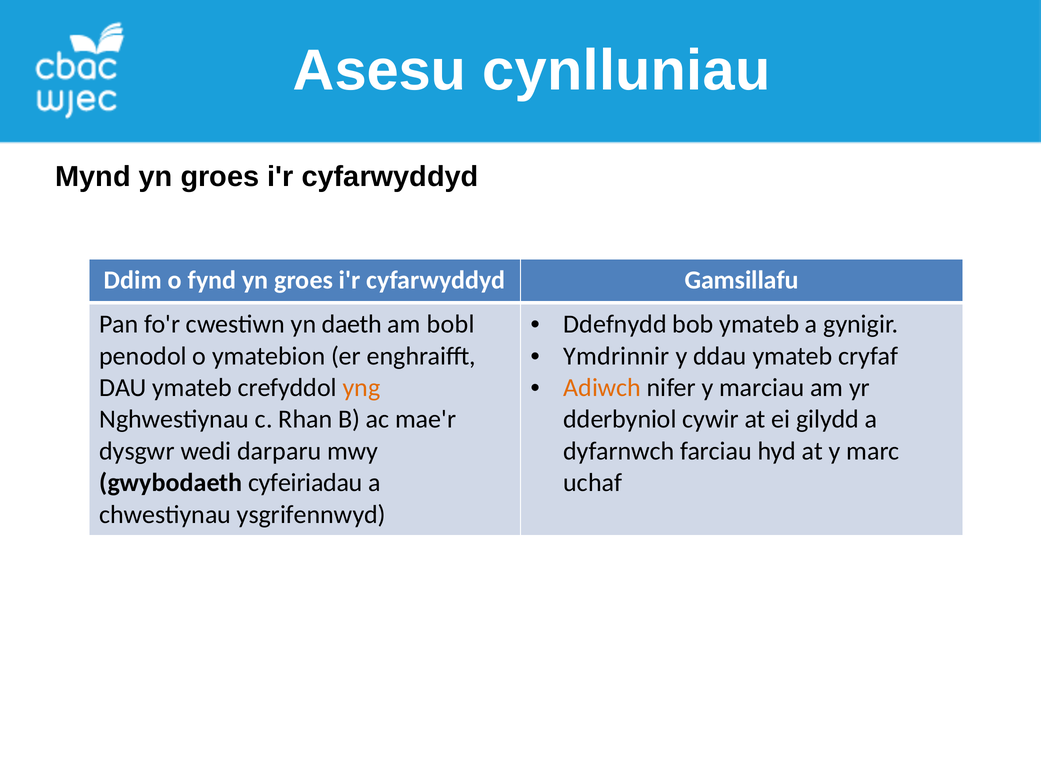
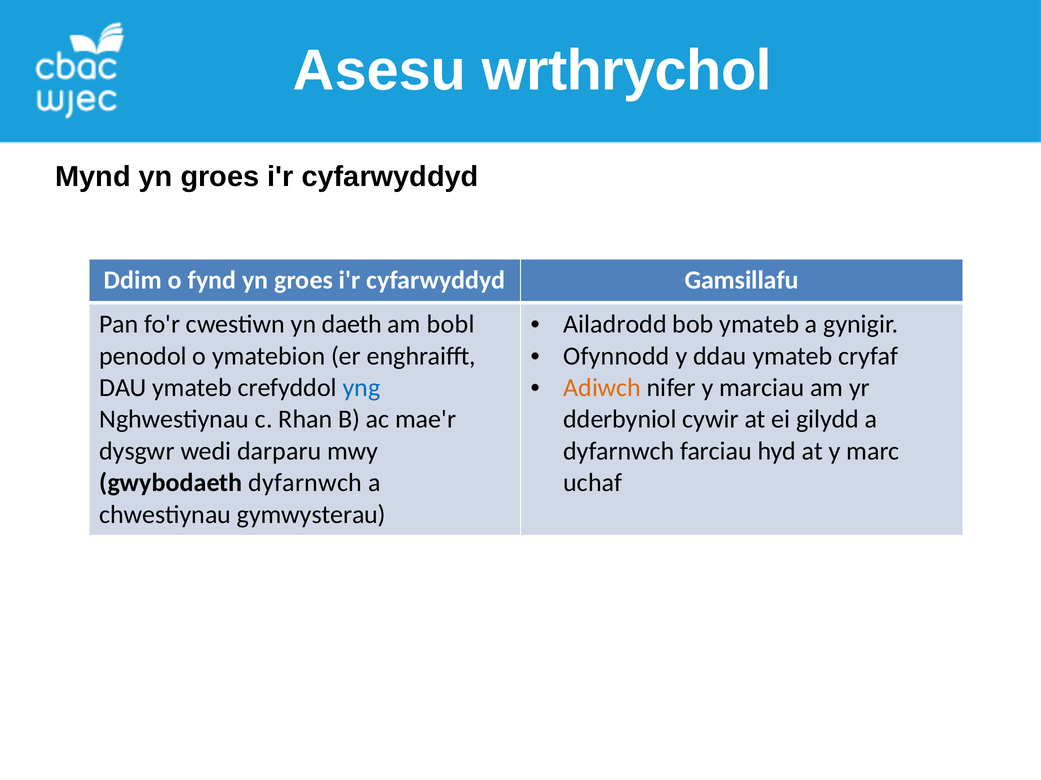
cynlluniau: cynlluniau -> wrthrychol (627, 71)
Ddefnydd: Ddefnydd -> Ailadrodd (615, 325)
Ymdrinnir: Ymdrinnir -> Ofynnodd (617, 356)
yng colour: orange -> blue (361, 388)
gwybodaeth cyfeiriadau: cyfeiriadau -> dyfarnwch (305, 483)
ysgrifennwyd: ysgrifennwyd -> gymwysterau (311, 515)
